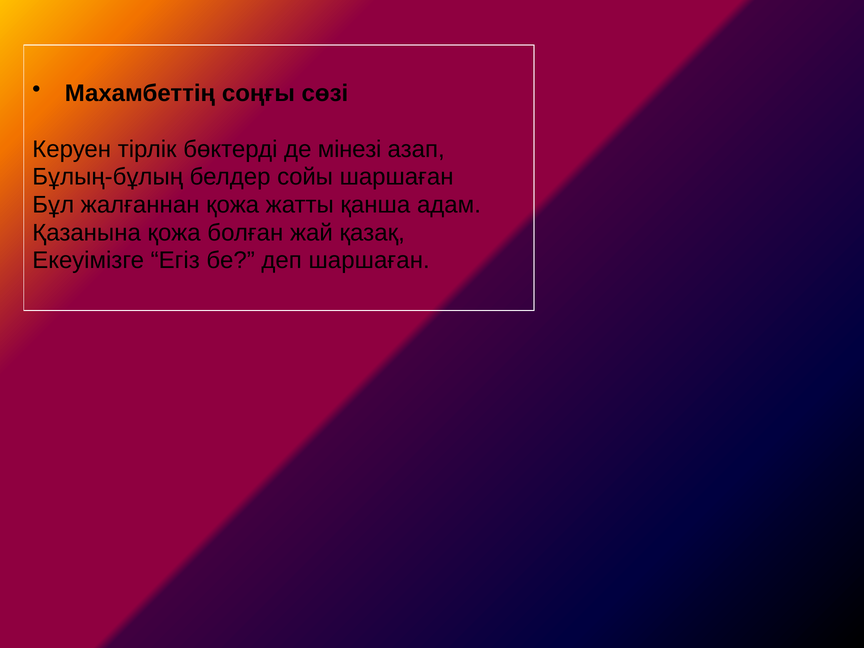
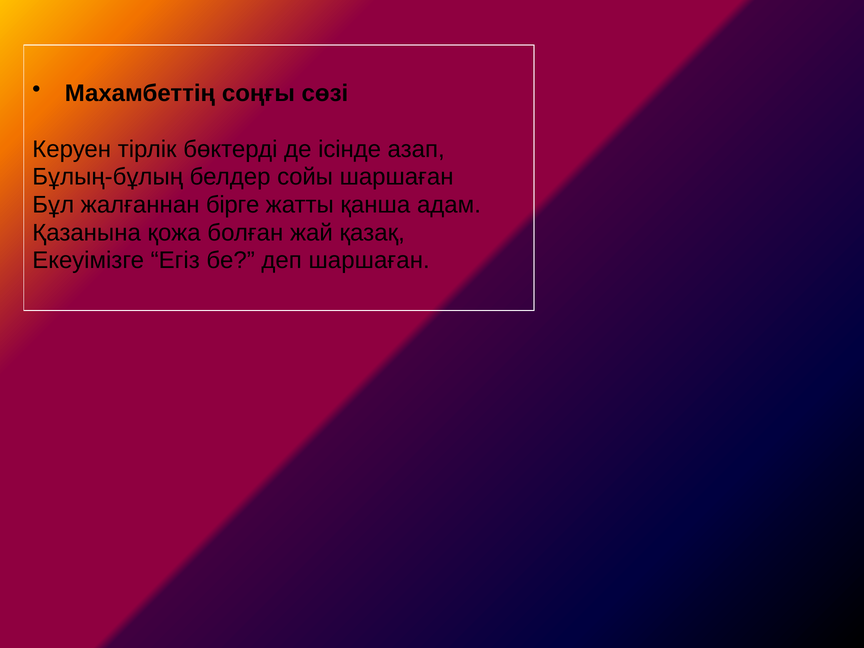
мінезі: мінезі -> ісінде (350, 149)
жалғаннан қожа: қожа -> бірге (233, 205)
